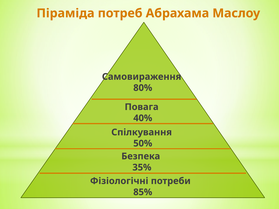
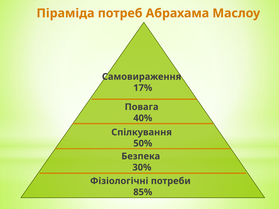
80%: 80% -> 17% (143, 88)
35%: 35% -> 30% (142, 168)
